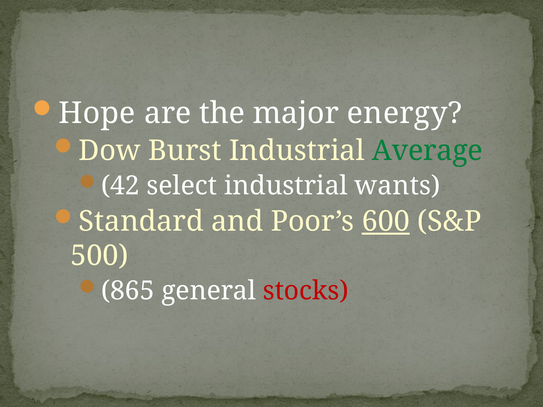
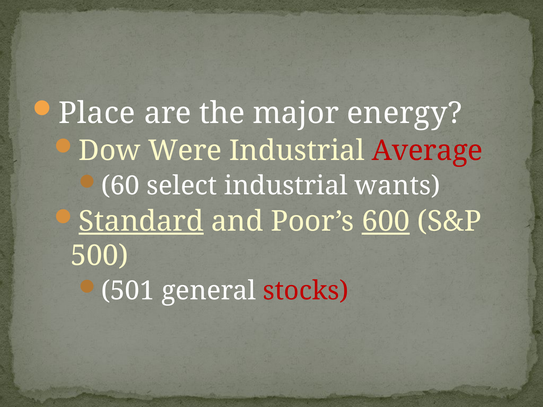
Hope: Hope -> Place (97, 113)
Burst: Burst -> Were (185, 151)
Average colour: green -> red (427, 151)
42: 42 -> 60 (120, 186)
Standard underline: none -> present (141, 221)
865: 865 -> 501 (128, 291)
